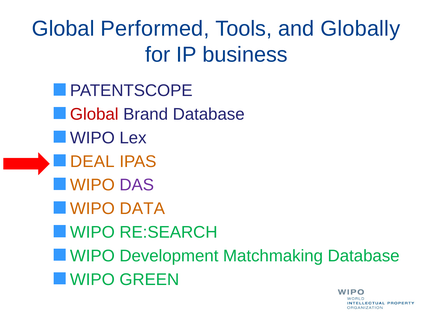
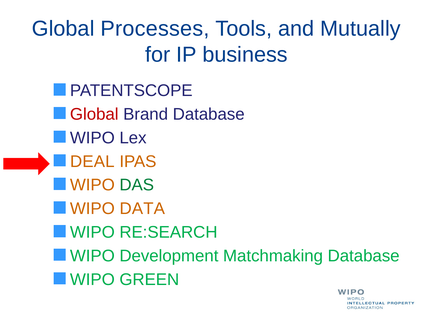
Performed: Performed -> Processes (155, 29)
Globally: Globally -> Mutually (360, 29)
DAS colour: purple -> green (137, 185)
